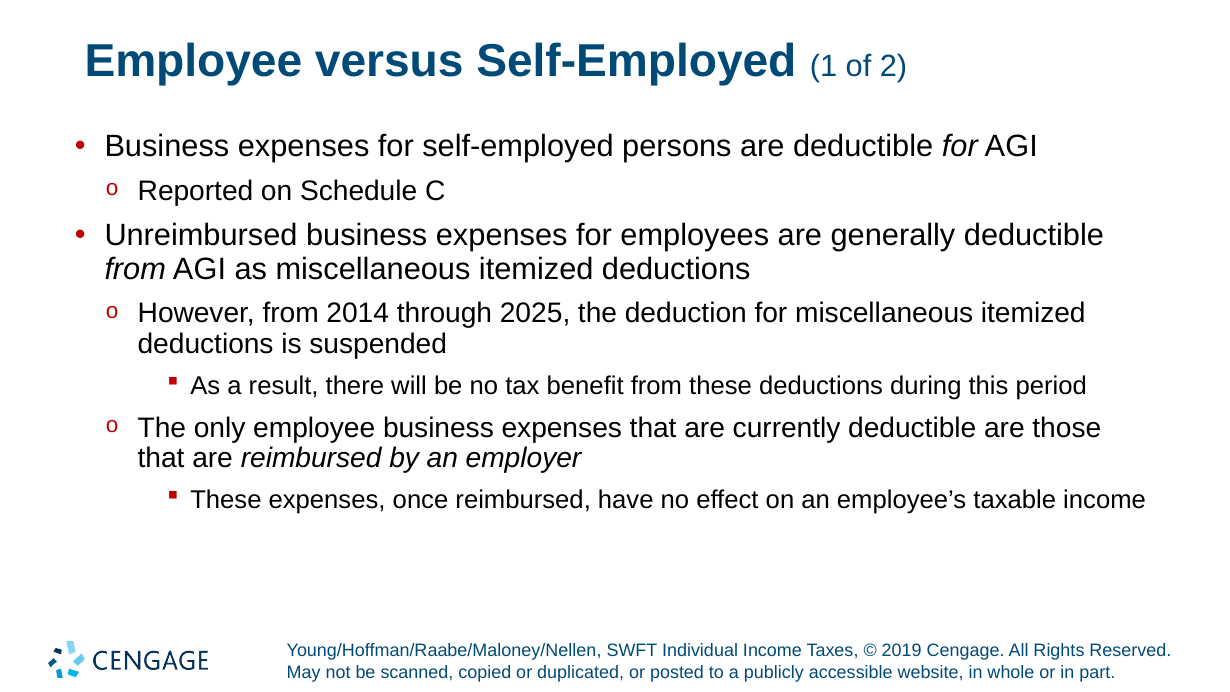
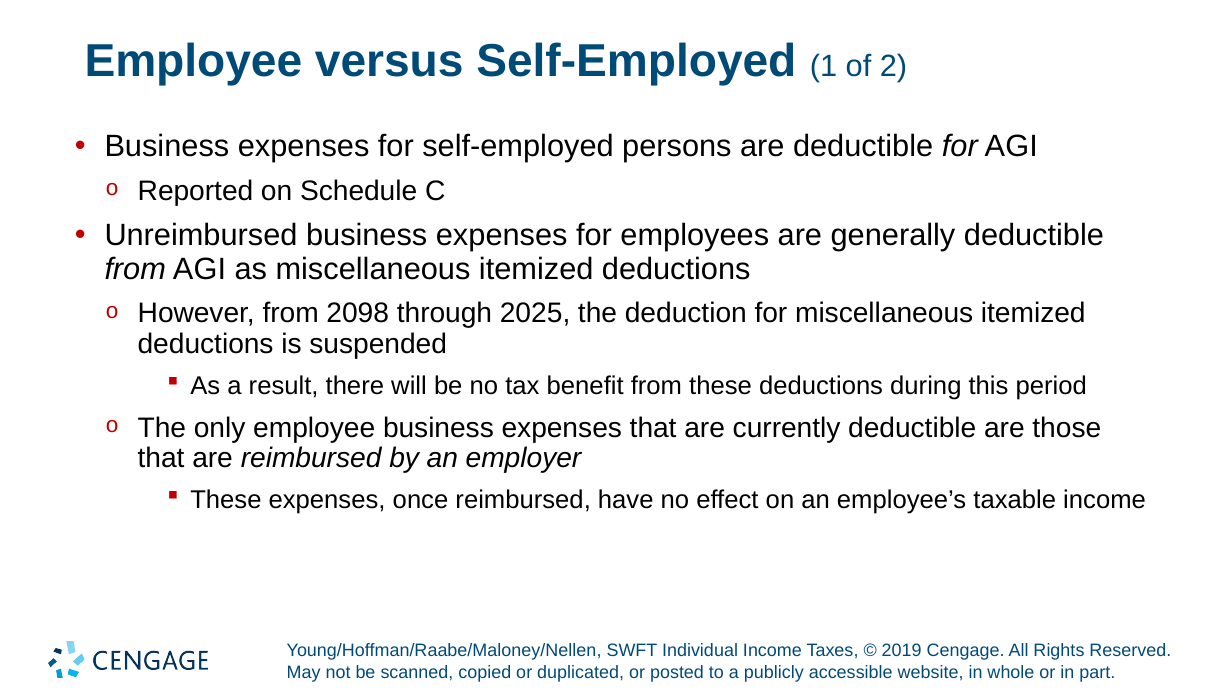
2014: 2014 -> 2098 (358, 314)
